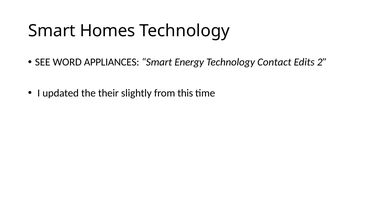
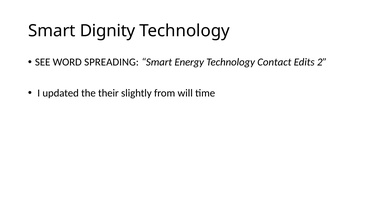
Homes: Homes -> Dignity (108, 31)
APPLIANCES: APPLIANCES -> SPREADING (112, 62)
this: this -> will (185, 93)
